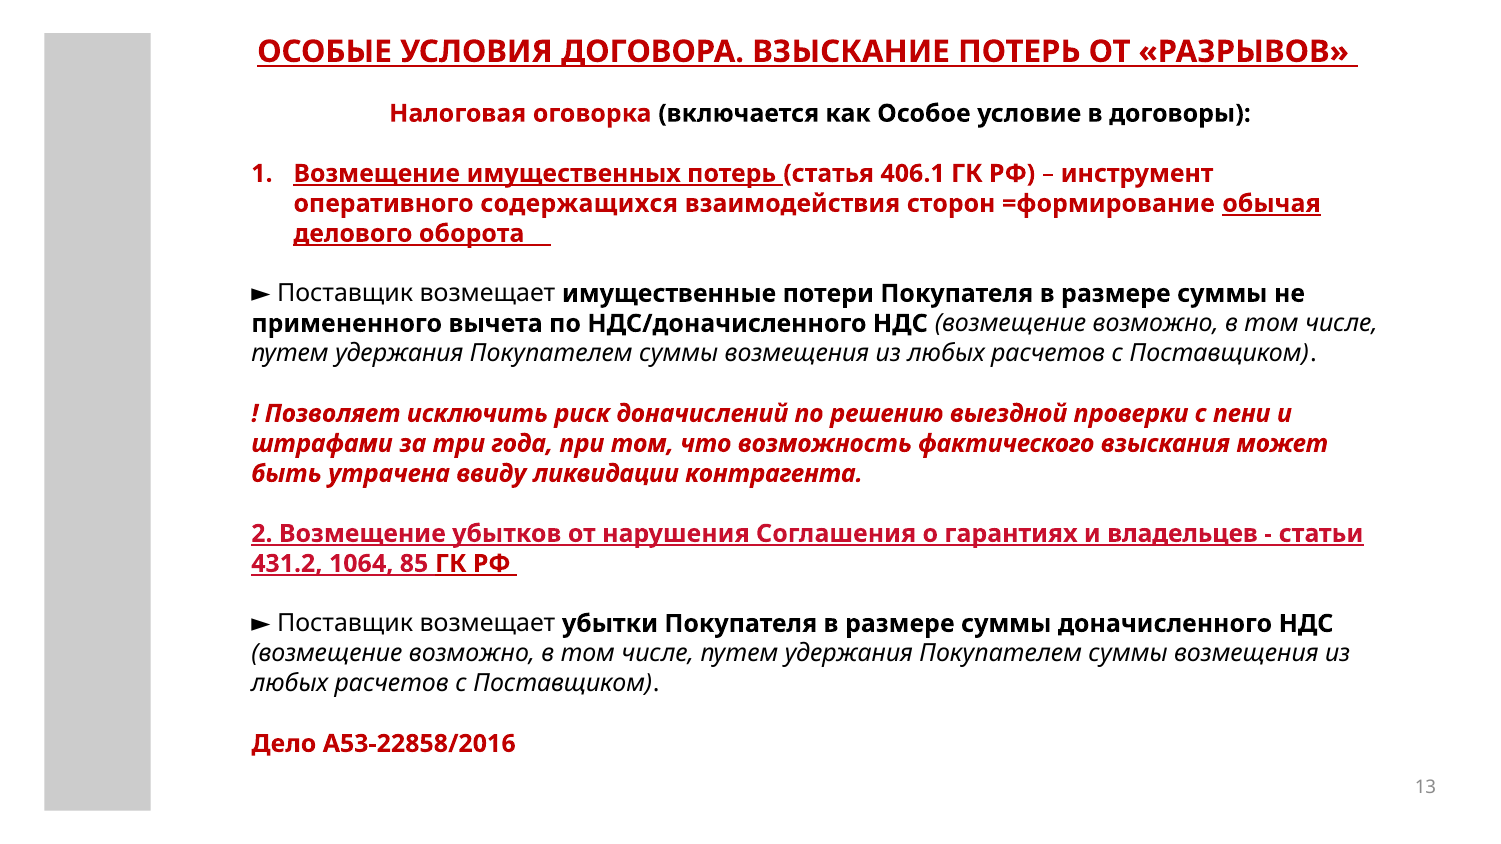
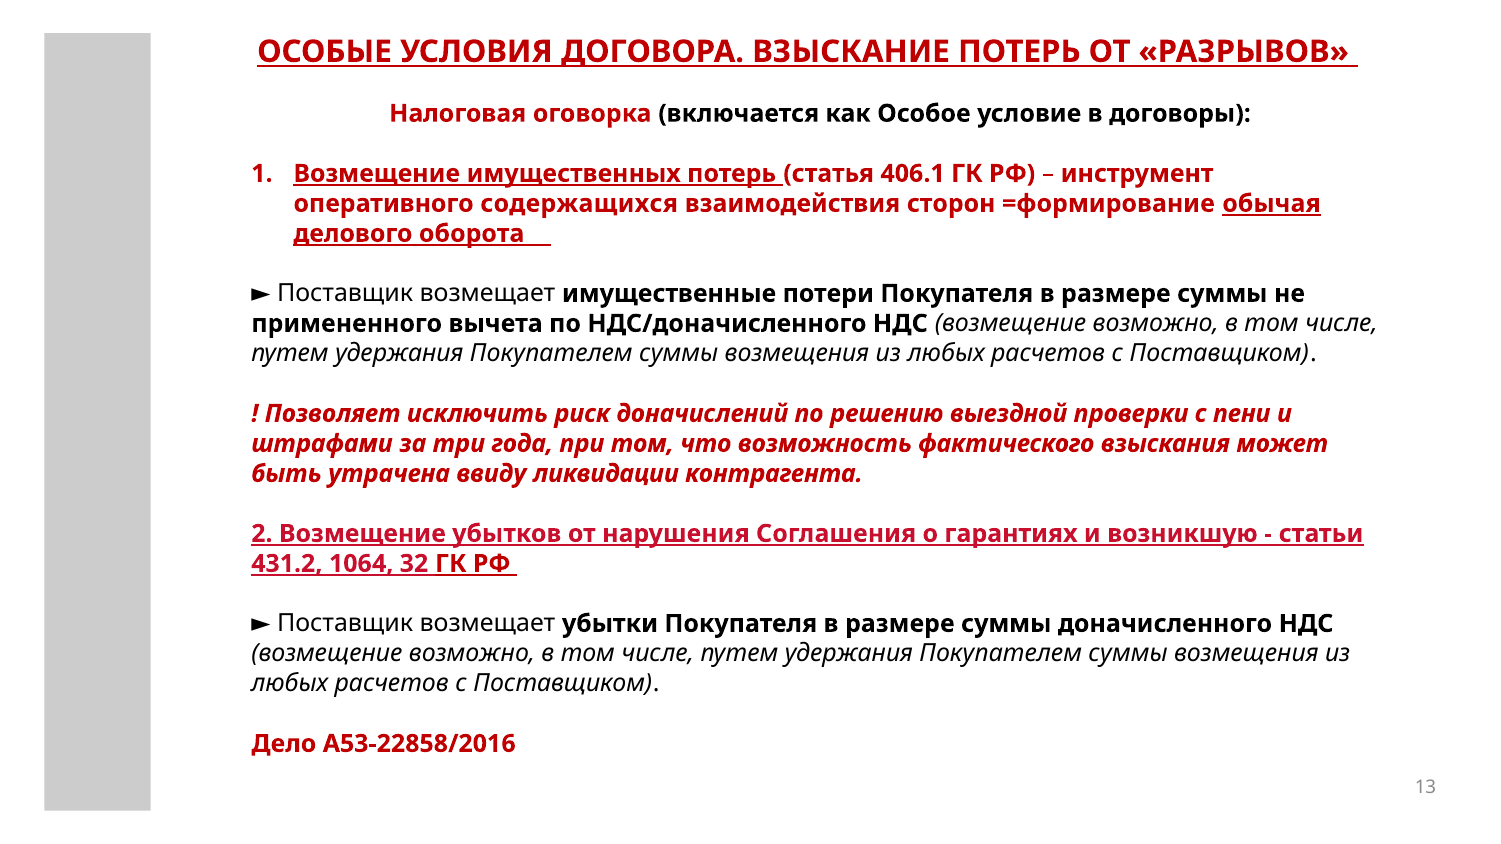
владельцев: владельцев -> возникшую (1183, 534)
85: 85 -> 32 (414, 564)
